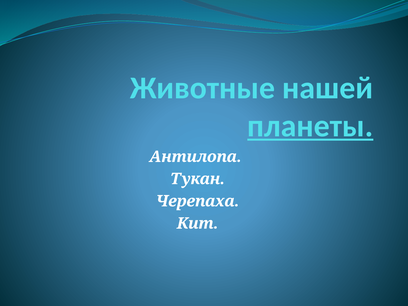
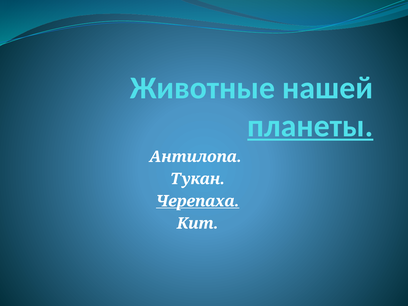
Черепаха underline: none -> present (198, 201)
